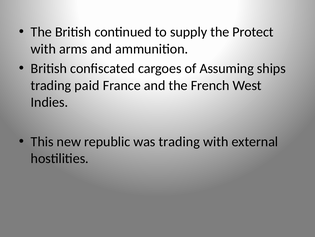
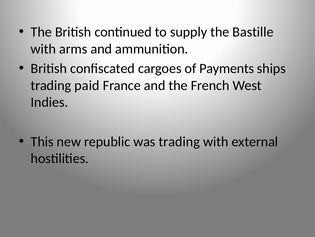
Protect: Protect -> Bastille (253, 32)
Assuming: Assuming -> Payments (227, 68)
